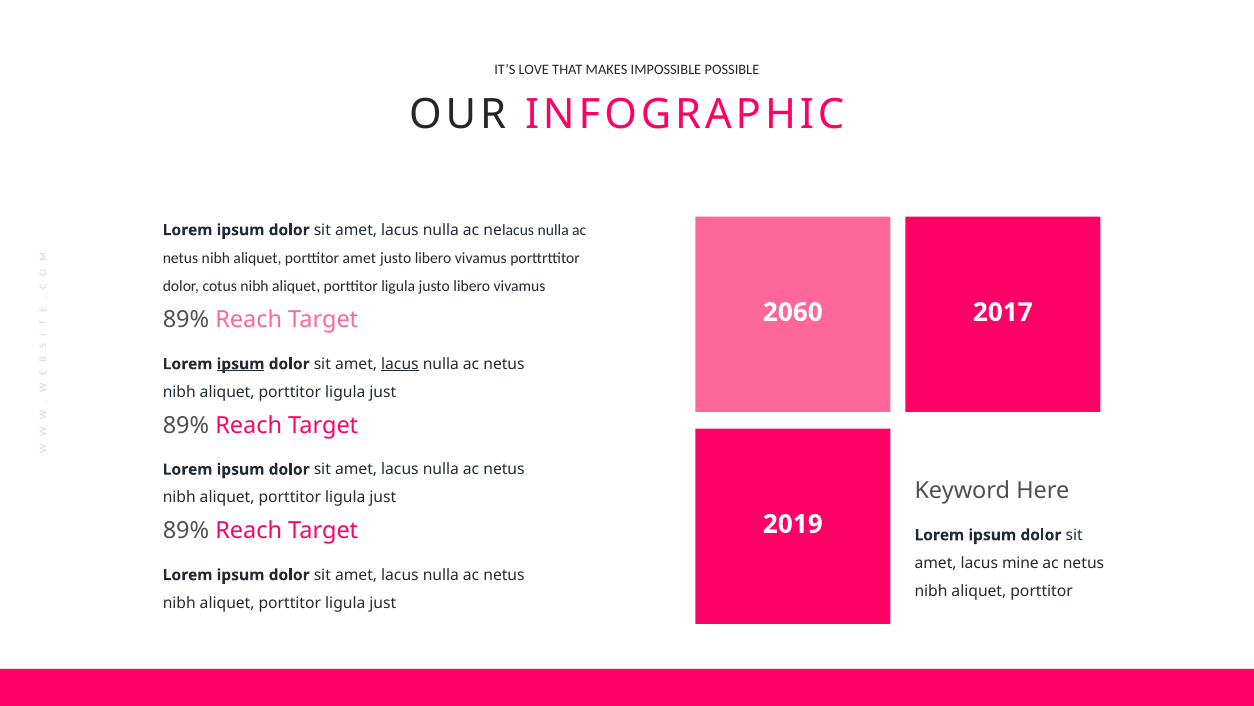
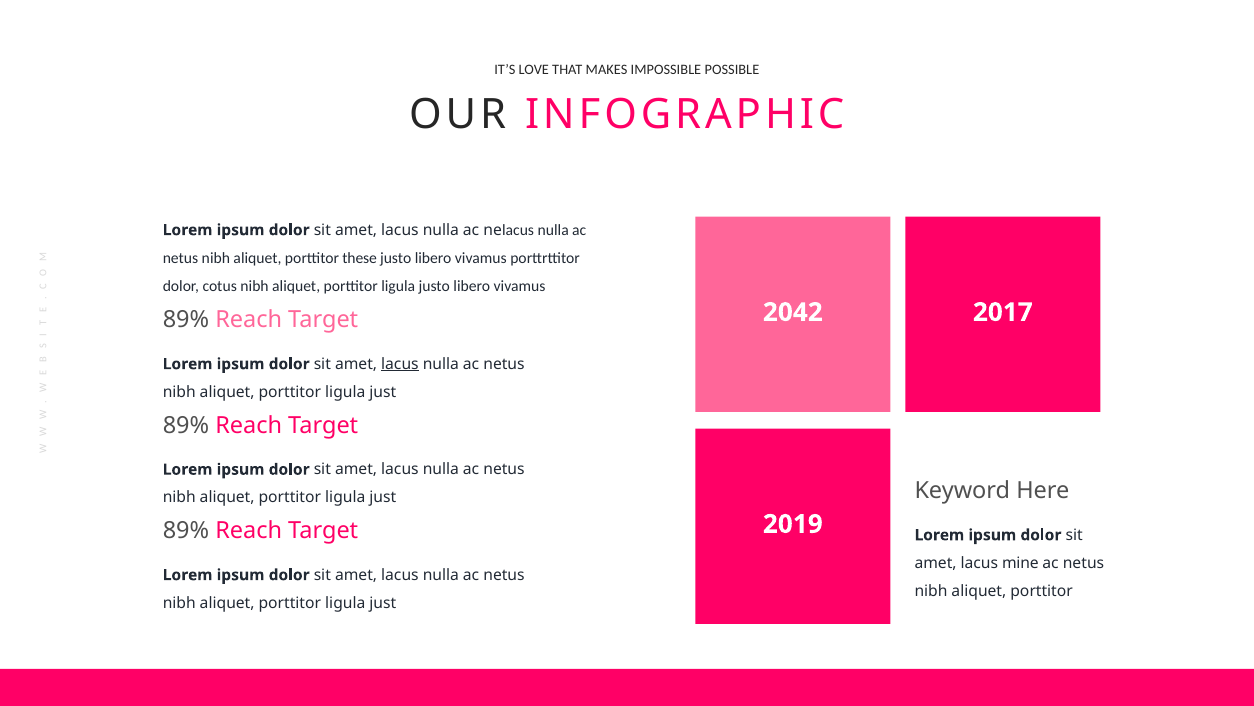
porttitor amet: amet -> these (360, 258)
2060: 2060 -> 2042 (793, 312)
ipsum underline: present -> none (241, 364)
